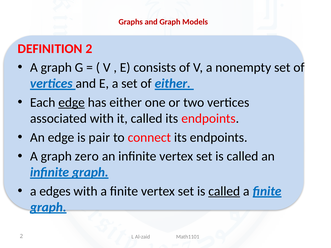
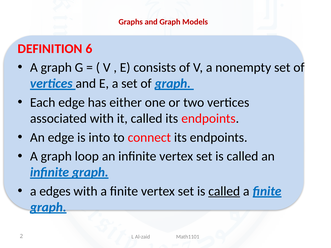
DEFINITION 2: 2 -> 6 (89, 49)
of either: either -> graph (173, 84)
edge underline: present -> none (72, 103)
pair: pair -> into (99, 138)
zero: zero -> loop (87, 156)
